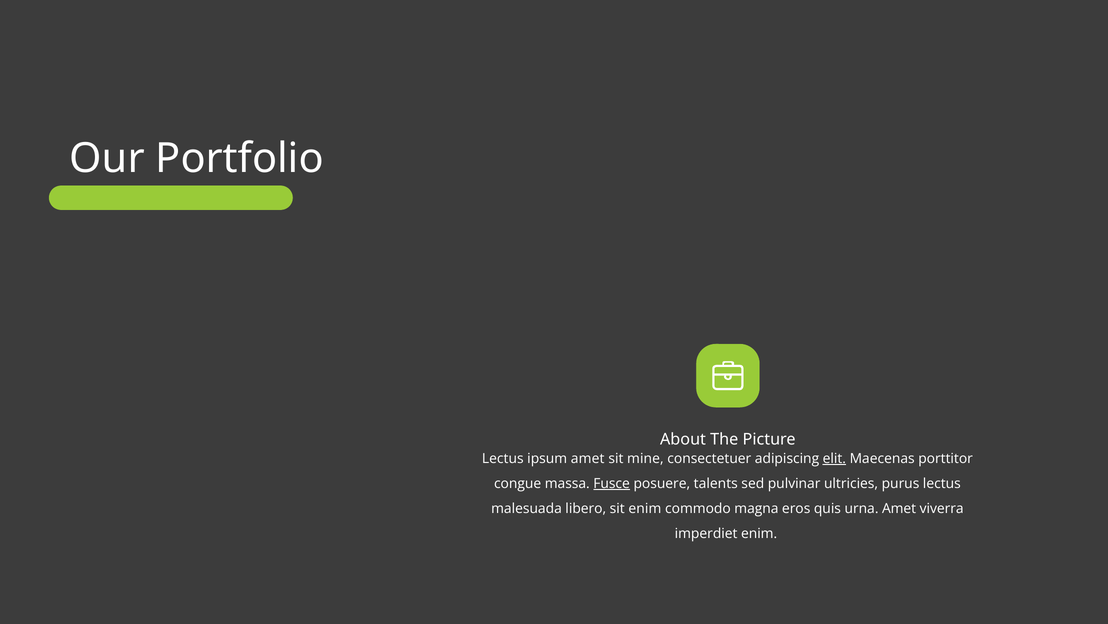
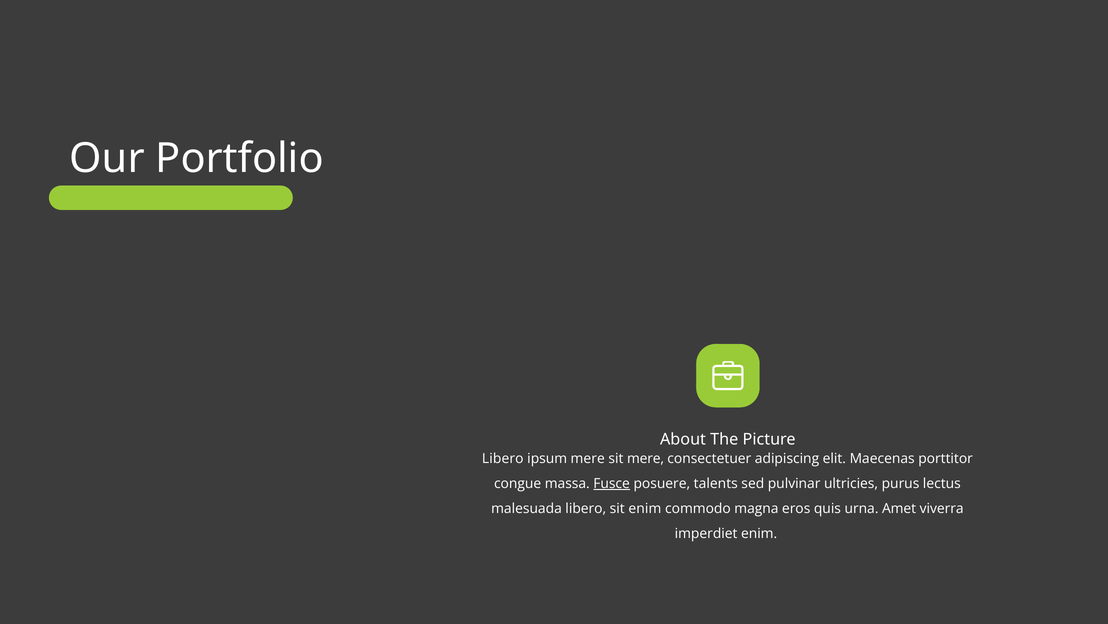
Lectus: Lectus -> Libero (503, 458)
ipsum amet: amet -> mere (588, 458)
sit mine: mine -> mere (645, 458)
elit underline: present -> none (834, 458)
